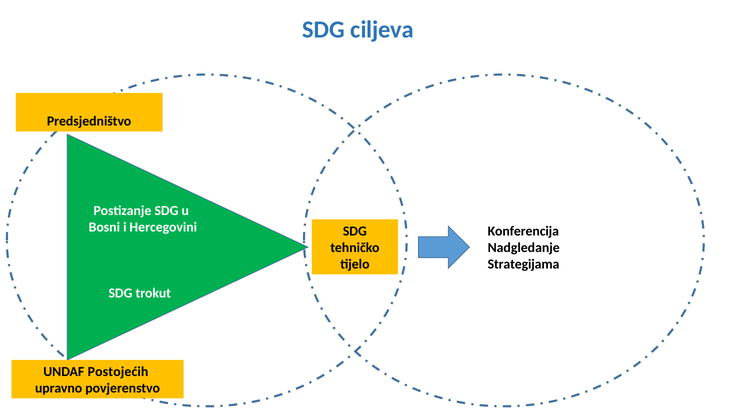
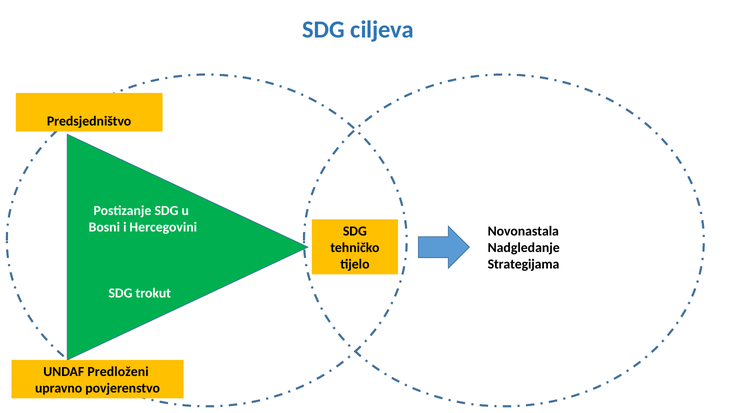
Konferencija: Konferencija -> Novonastala (523, 231)
Postojećih: Postojećih -> Predloženi (118, 372)
